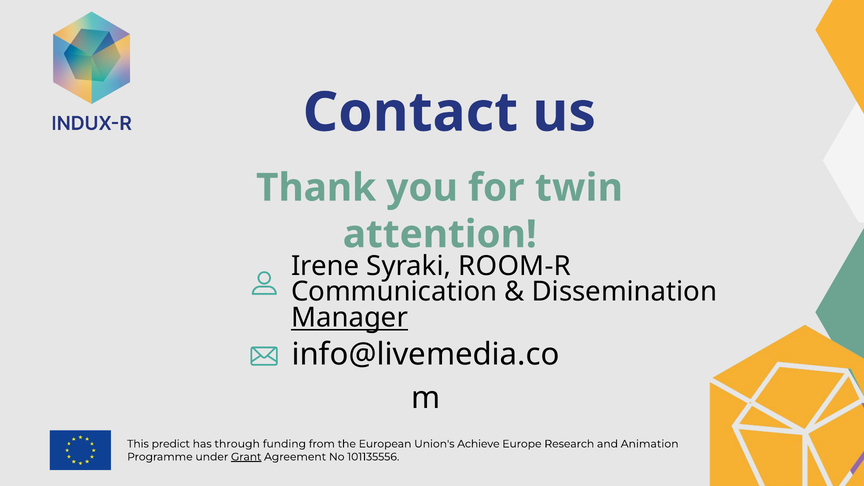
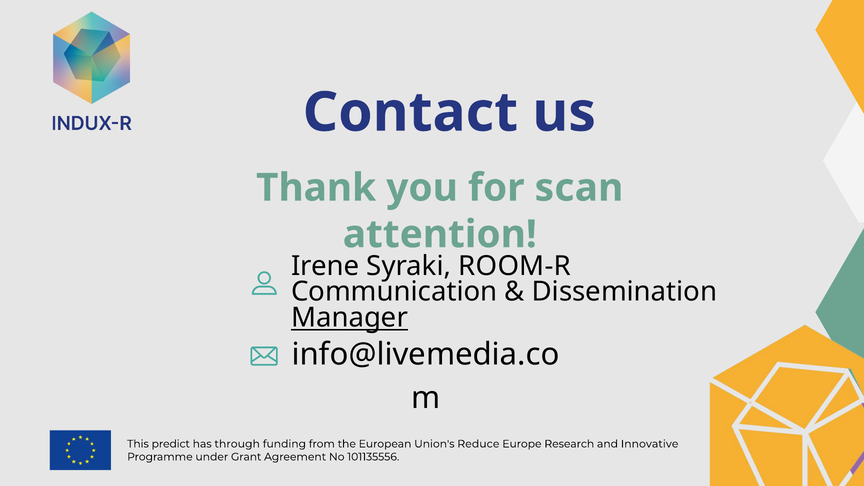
twin: twin -> scan (579, 188)
Achieve: Achieve -> Reduce (478, 444)
Animation: Animation -> Innovative (650, 444)
Grant underline: present -> none (246, 457)
